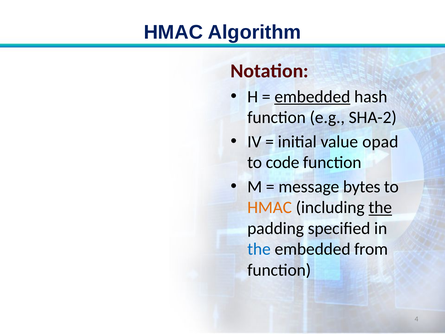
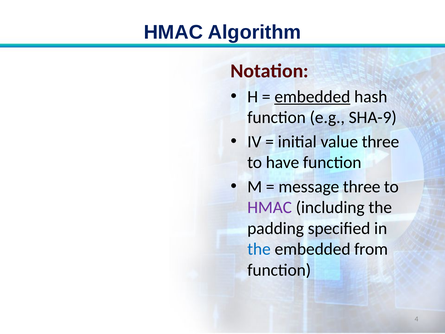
SHA-2: SHA-2 -> SHA-9 (373, 117)
value opad: opad -> three (380, 142)
code: code -> have (283, 162)
message bytes: bytes -> three (362, 187)
HMAC colour: orange -> purple (270, 207)
the underline: present -> none (380, 207)
